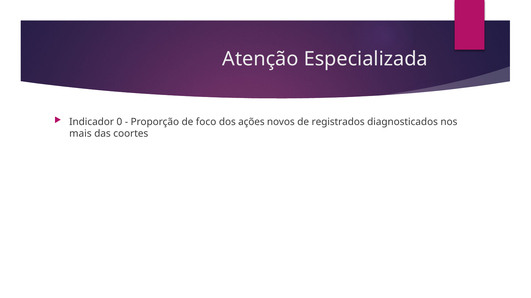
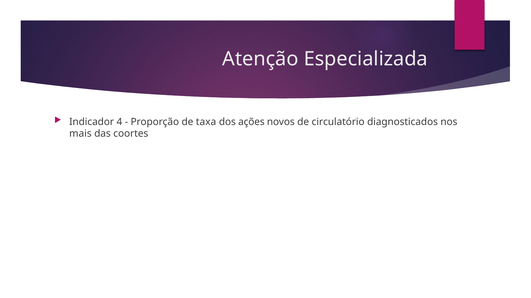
0: 0 -> 4 (119, 122)
foco: foco -> taxa (206, 122)
registrados: registrados -> circulatório (338, 122)
